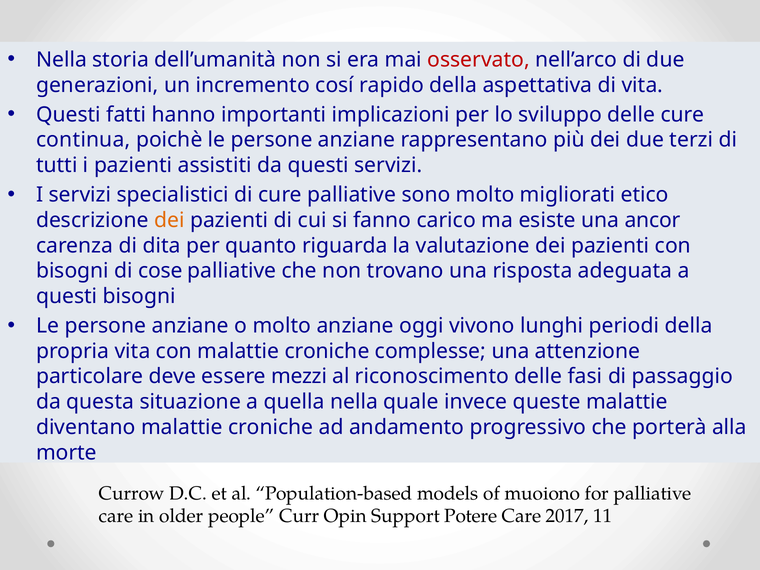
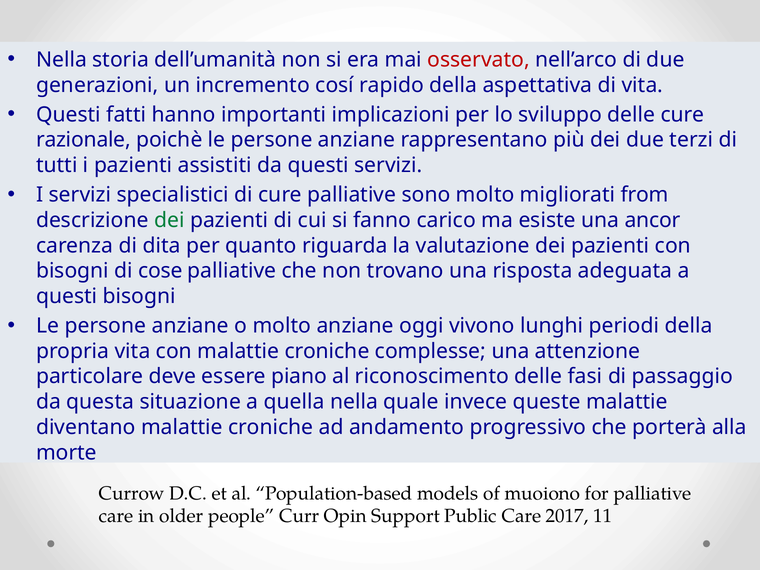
continua: continua -> razionale (83, 140)
etico: etico -> from (645, 195)
dei colour: orange -> green (169, 220)
mezzi: mezzi -> piano (299, 376)
Potere: Potere -> Public (471, 516)
